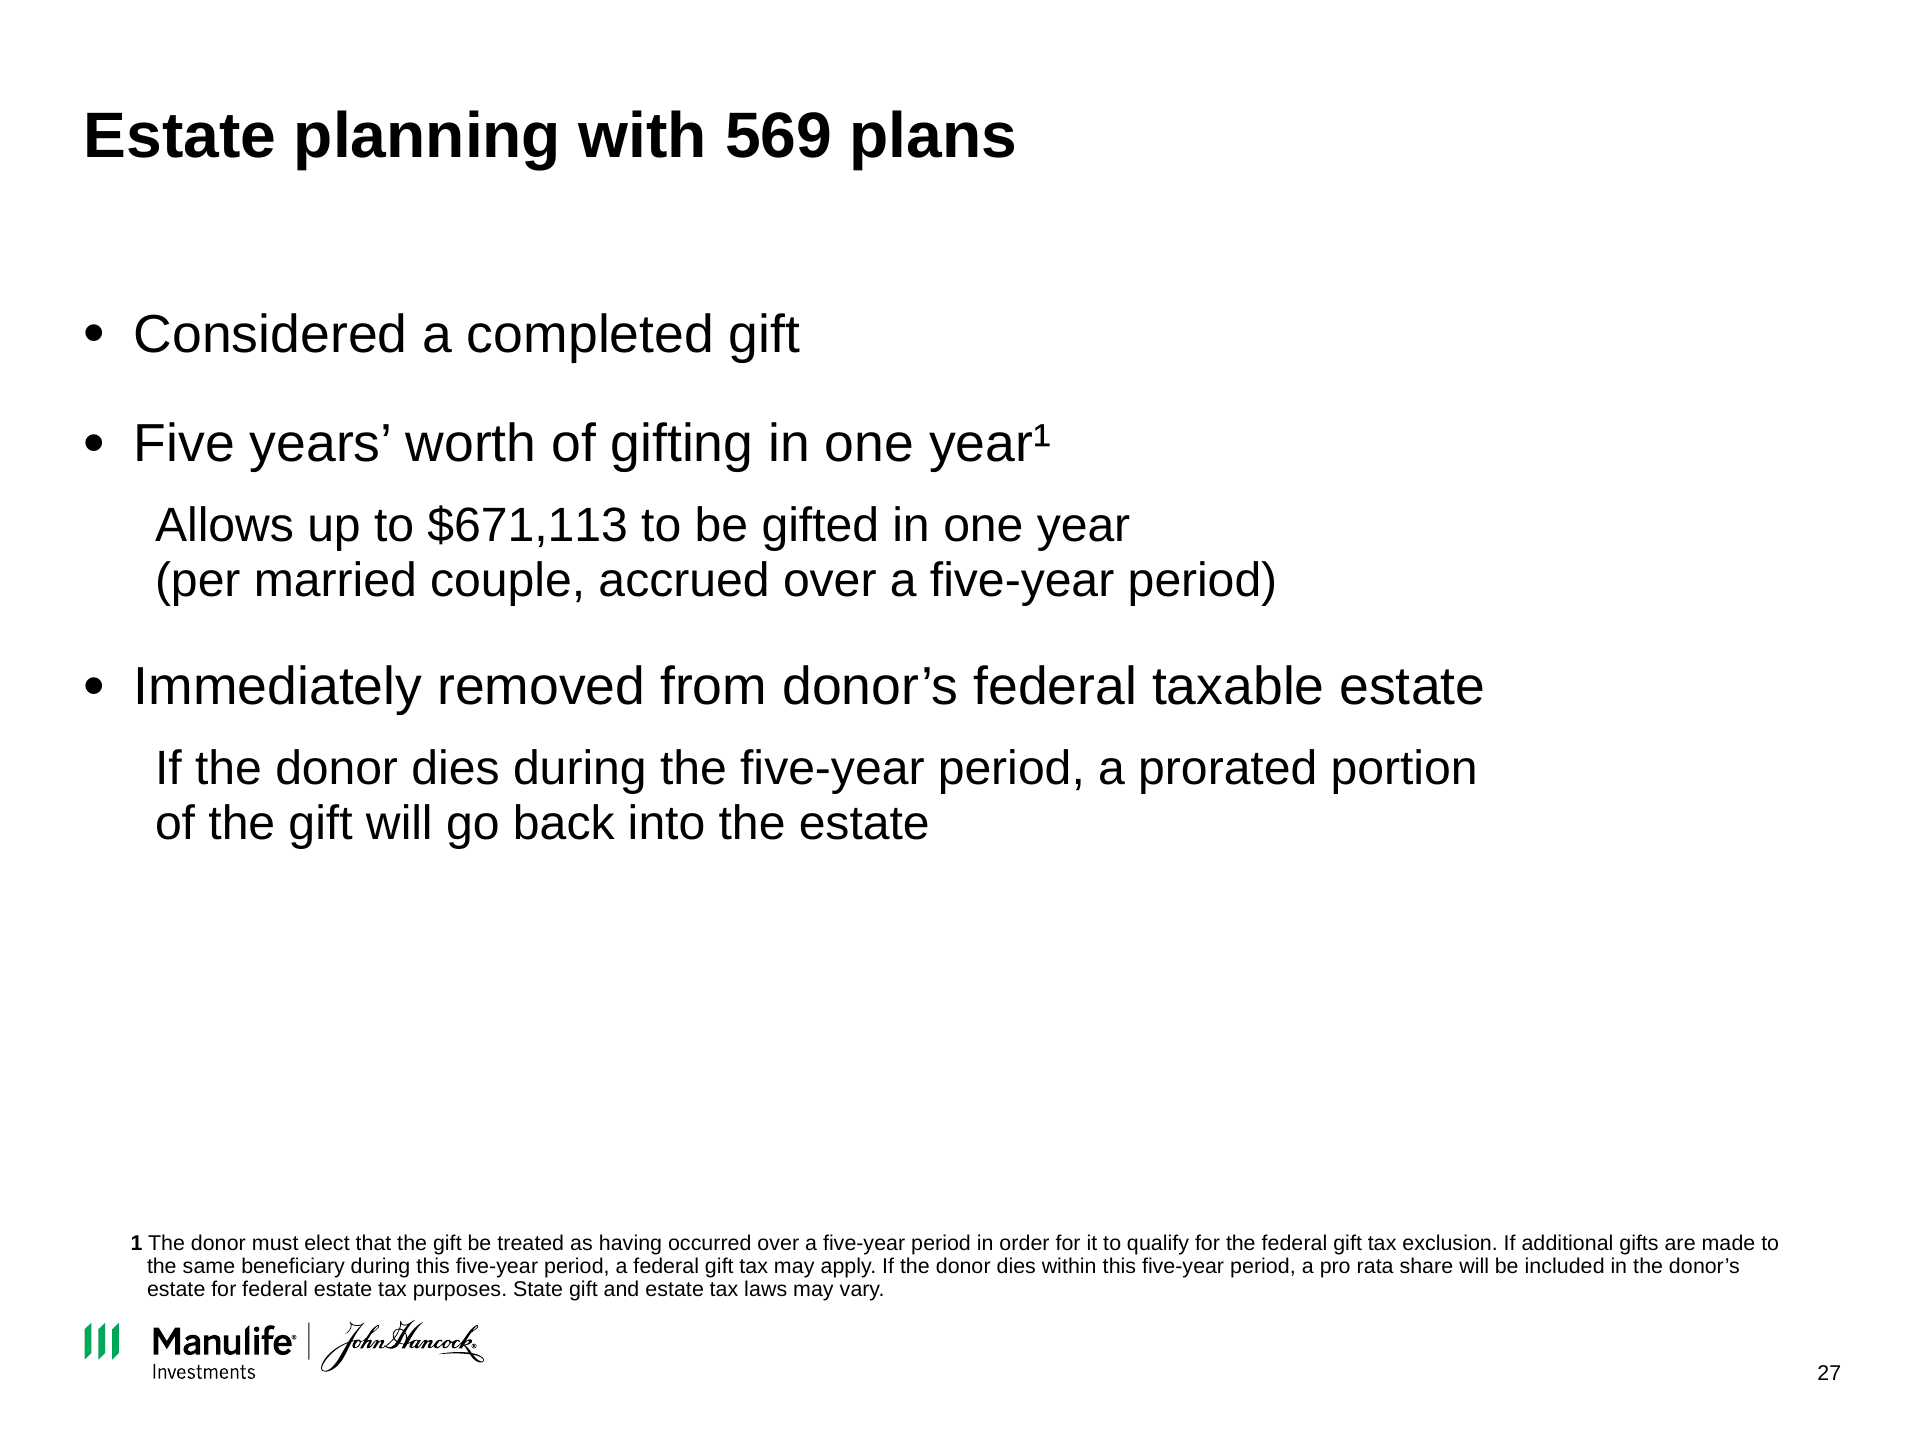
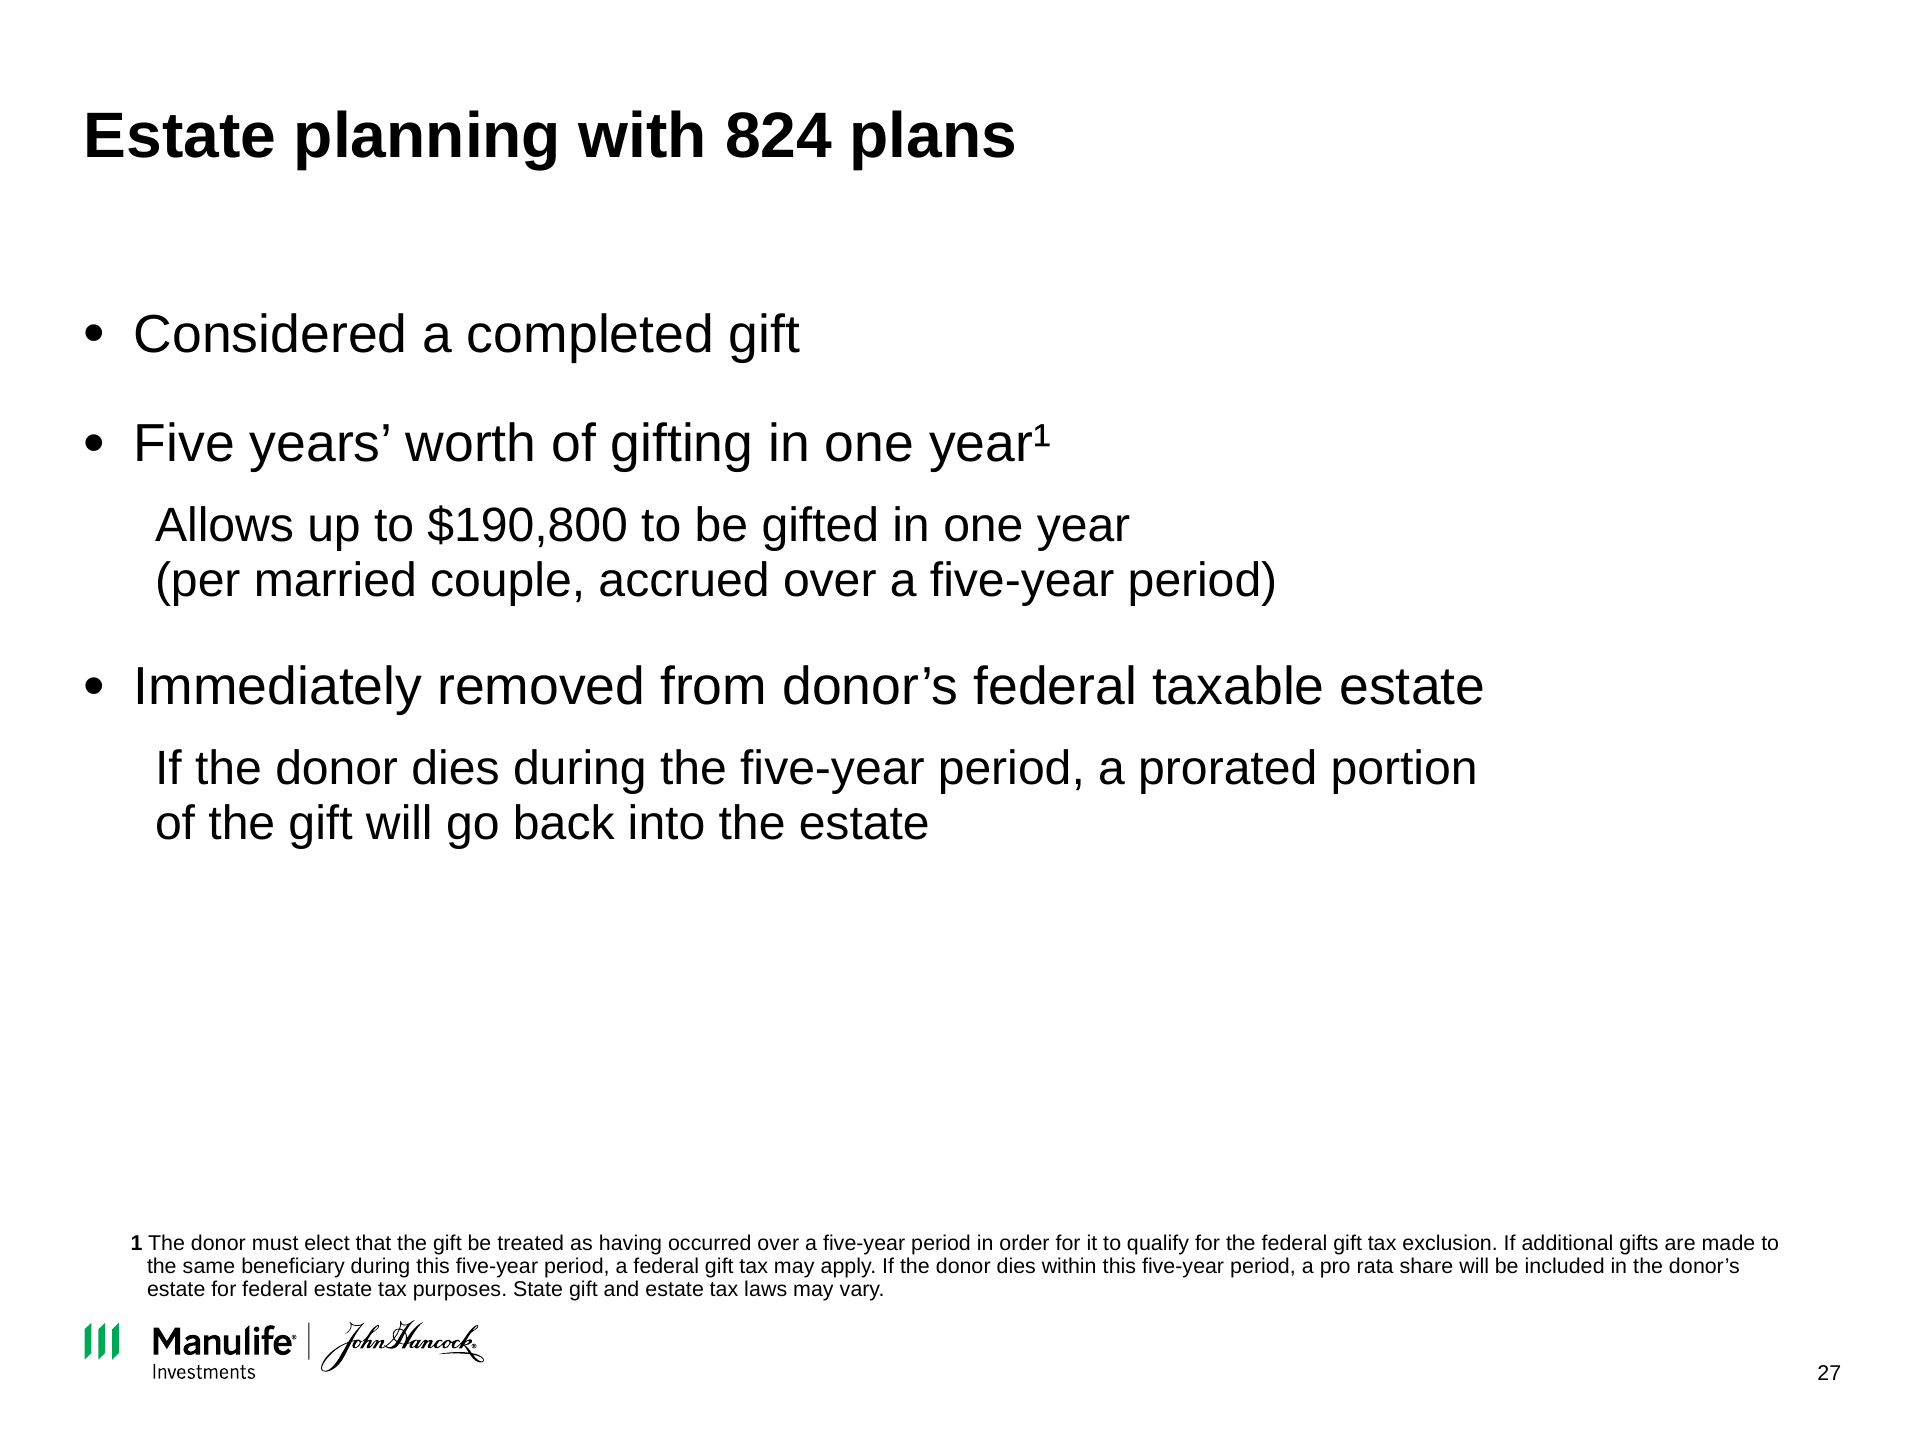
569: 569 -> 824 (779, 137)
$671,113: $671,113 -> $190,800 (528, 526)
